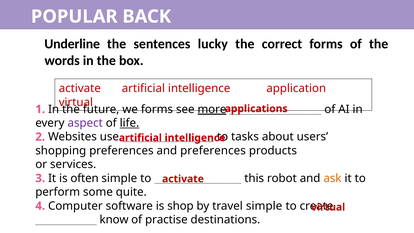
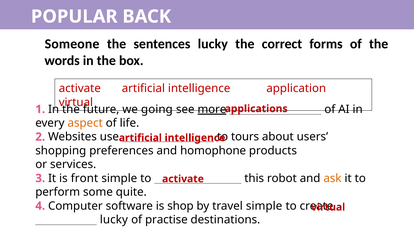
Underline: Underline -> Someone (72, 44)
we forms: forms -> going (157, 109)
aspect colour: purple -> orange (85, 123)
life underline: present -> none (129, 123)
tasks: tasks -> tours (245, 137)
and preferences: preferences -> homophone (213, 151)
often: often -> front (84, 178)
know: know -> lucky (114, 220)
